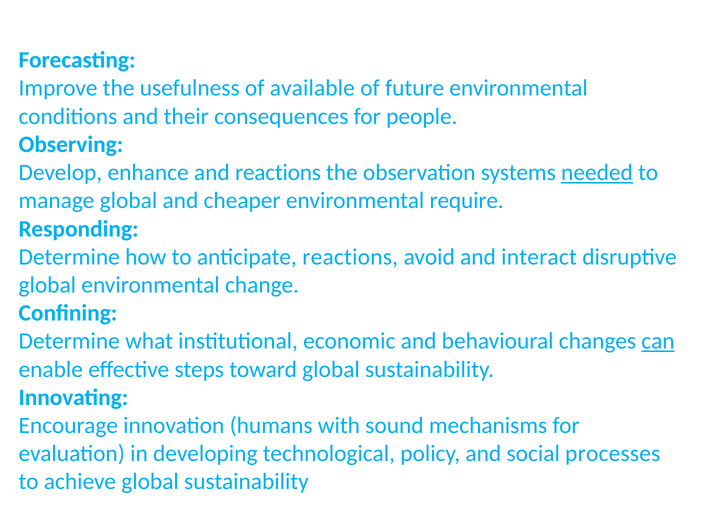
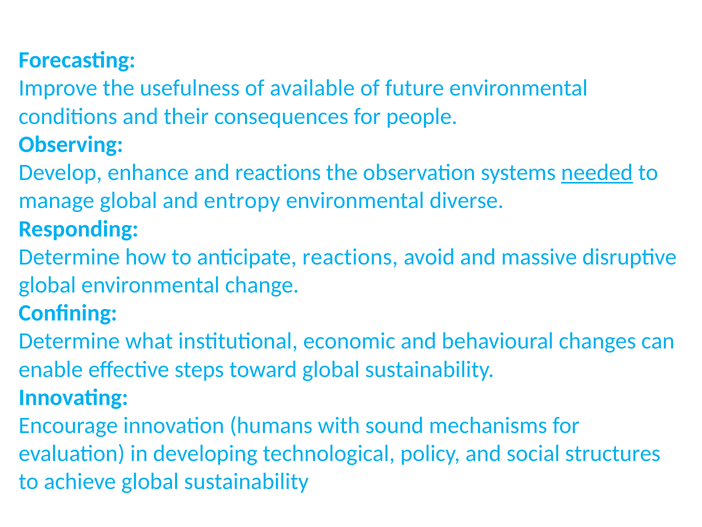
cheaper: cheaper -> entropy (242, 200)
require: require -> diverse (467, 200)
interact: interact -> massive (539, 257)
can underline: present -> none (658, 341)
processes: processes -> structures (613, 453)
